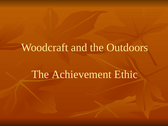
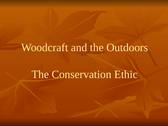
Achievement: Achievement -> Conservation (82, 74)
